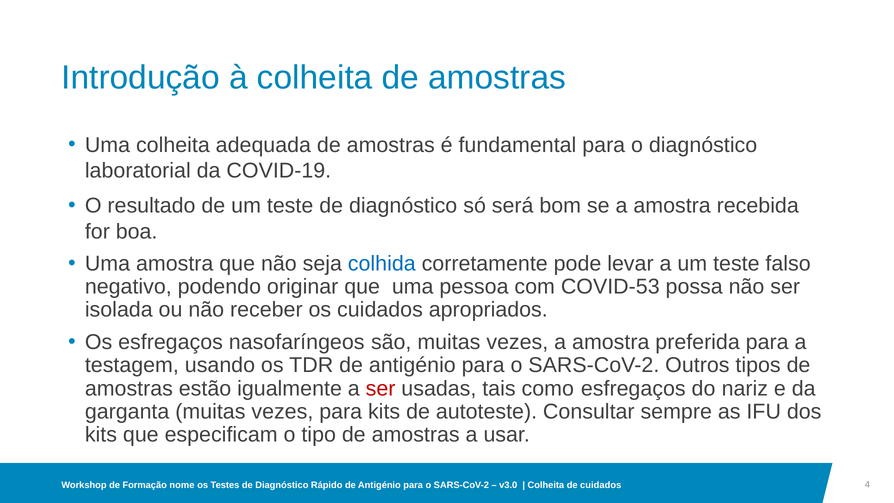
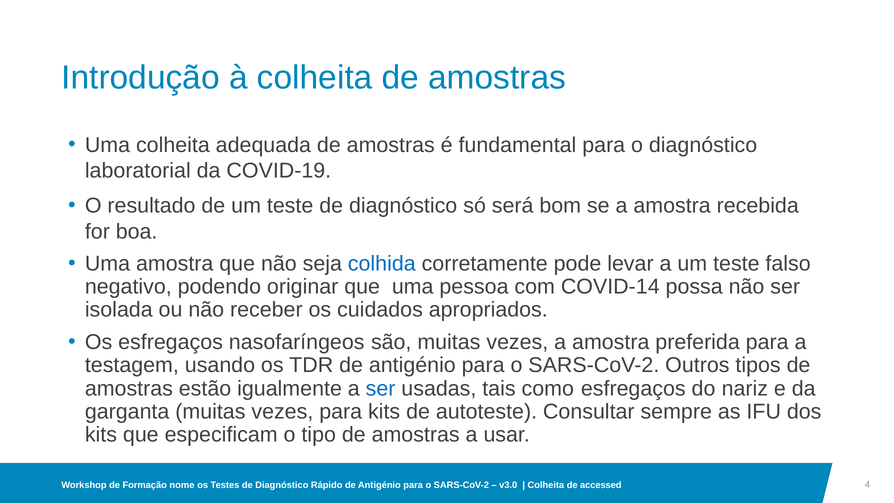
COVID-53: COVID-53 -> COVID-14 (610, 287)
ser colour: red -> blue (381, 388)
de cuidados: cuidados -> accessed (601, 485)
